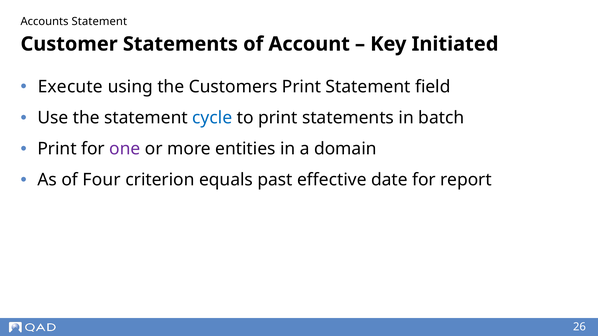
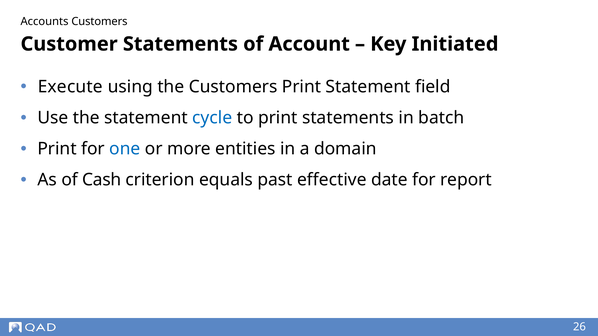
Accounts Statement: Statement -> Customers (99, 22)
one colour: purple -> blue (125, 149)
Four: Four -> Cash (102, 180)
